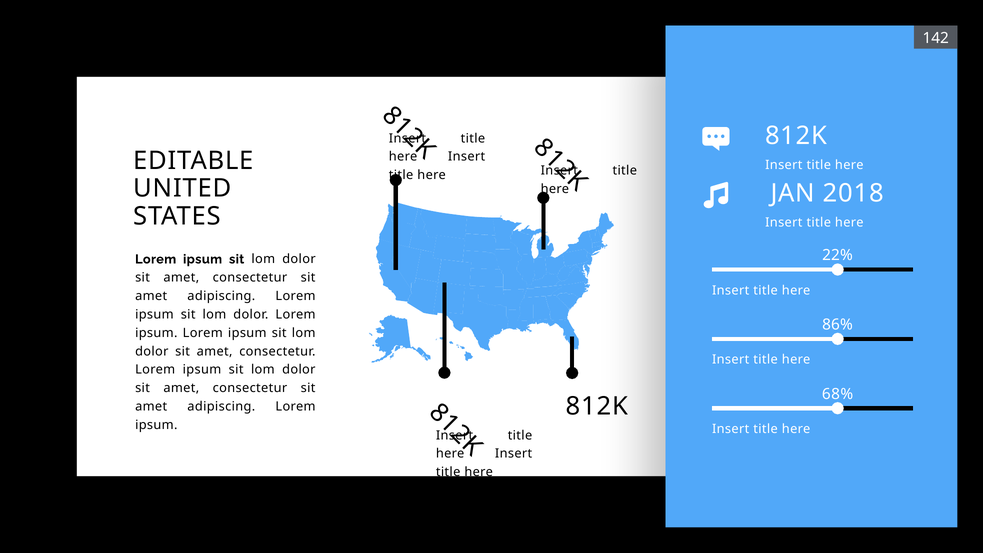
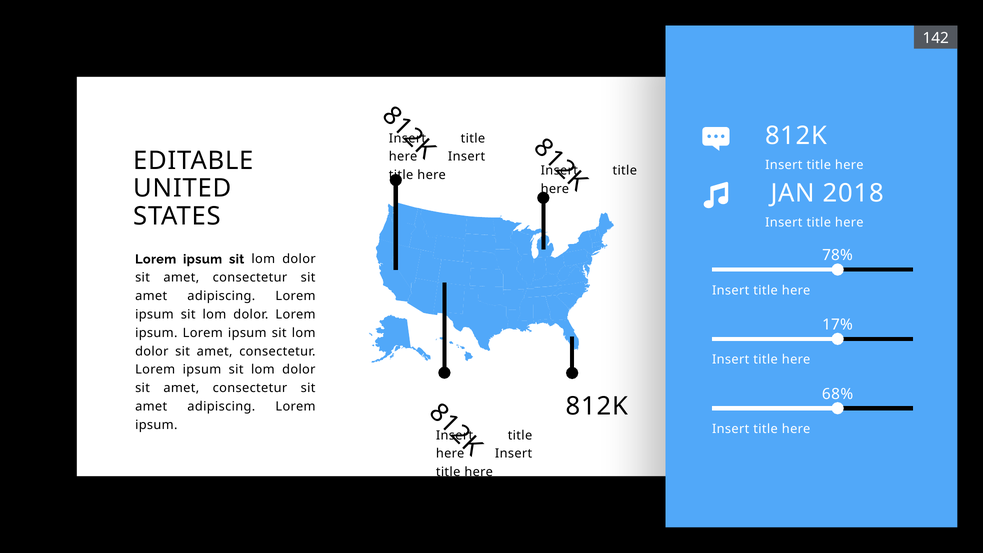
22%: 22% -> 78% (838, 255)
86%: 86% -> 17% (838, 325)
